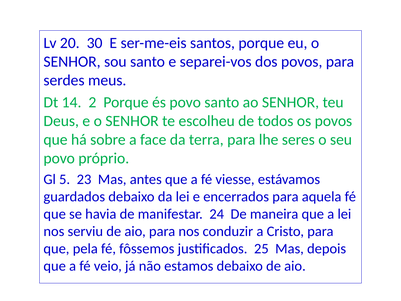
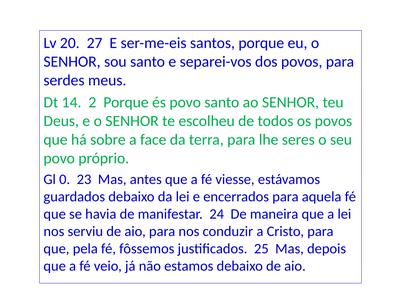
30: 30 -> 27 (95, 43)
5: 5 -> 0 (65, 179)
